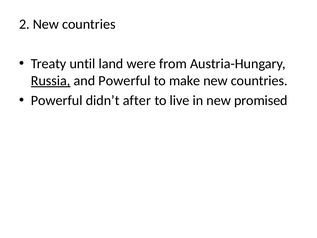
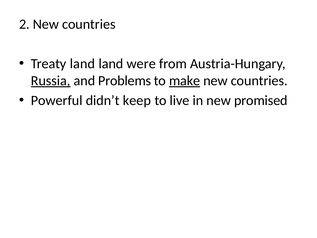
Treaty until: until -> land (82, 64)
and Powerful: Powerful -> Problems (125, 81)
make underline: none -> present (185, 81)
after: after -> keep (137, 100)
